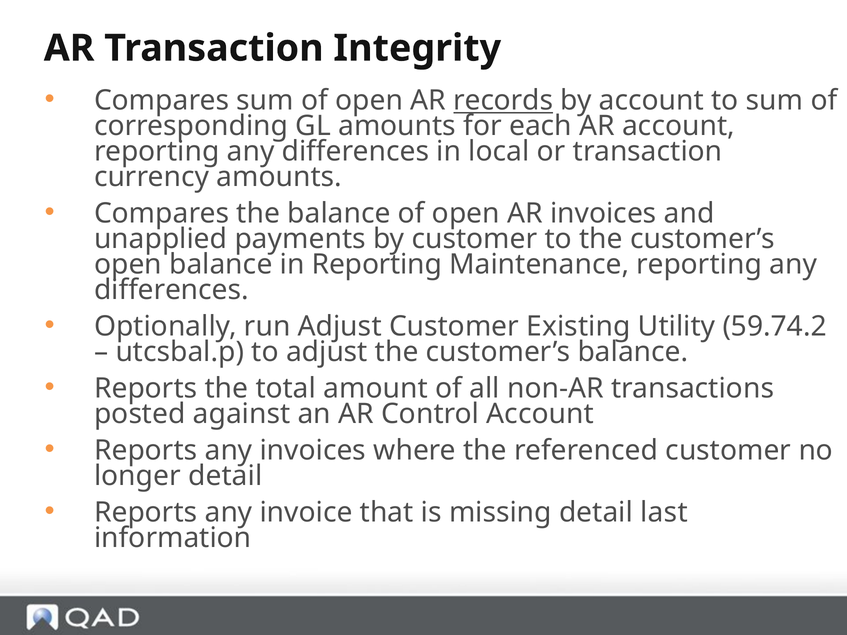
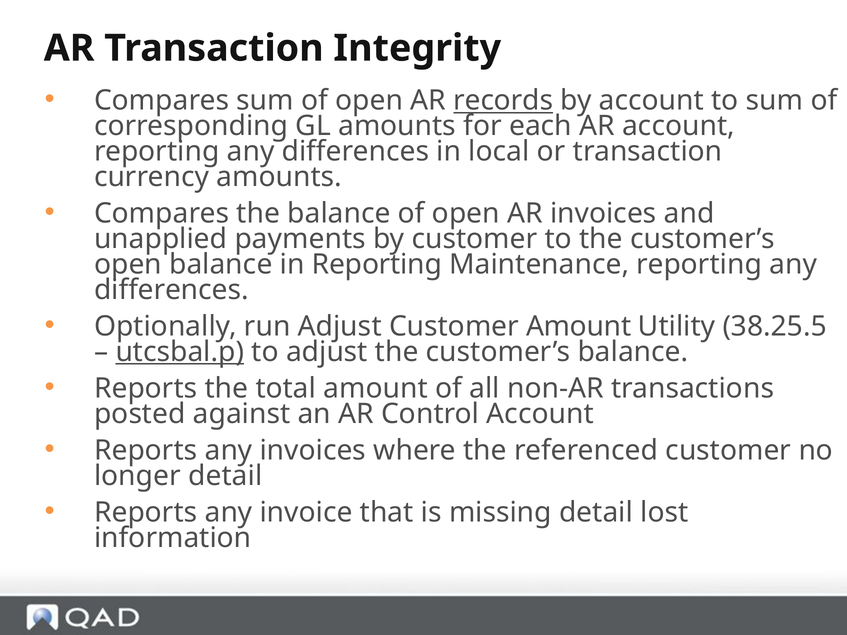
Customer Existing: Existing -> Amount (579, 326)
59.74.2: 59.74.2 -> 38.25.5 (775, 326)
utcsbal.p underline: none -> present (180, 352)
last: last -> lost (664, 513)
